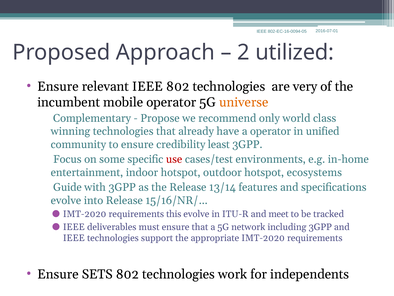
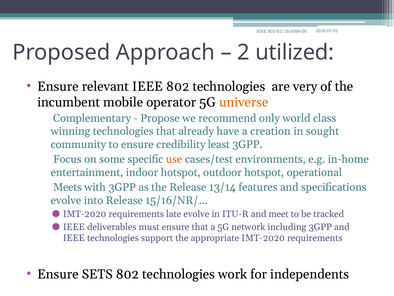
a operator: operator -> creation (270, 131)
unified: unified -> sought (322, 131)
use colour: red -> orange (174, 159)
ecosystems: ecosystems -> operational (314, 172)
Guide: Guide -> Meets (67, 187)
this: this -> late (174, 214)
